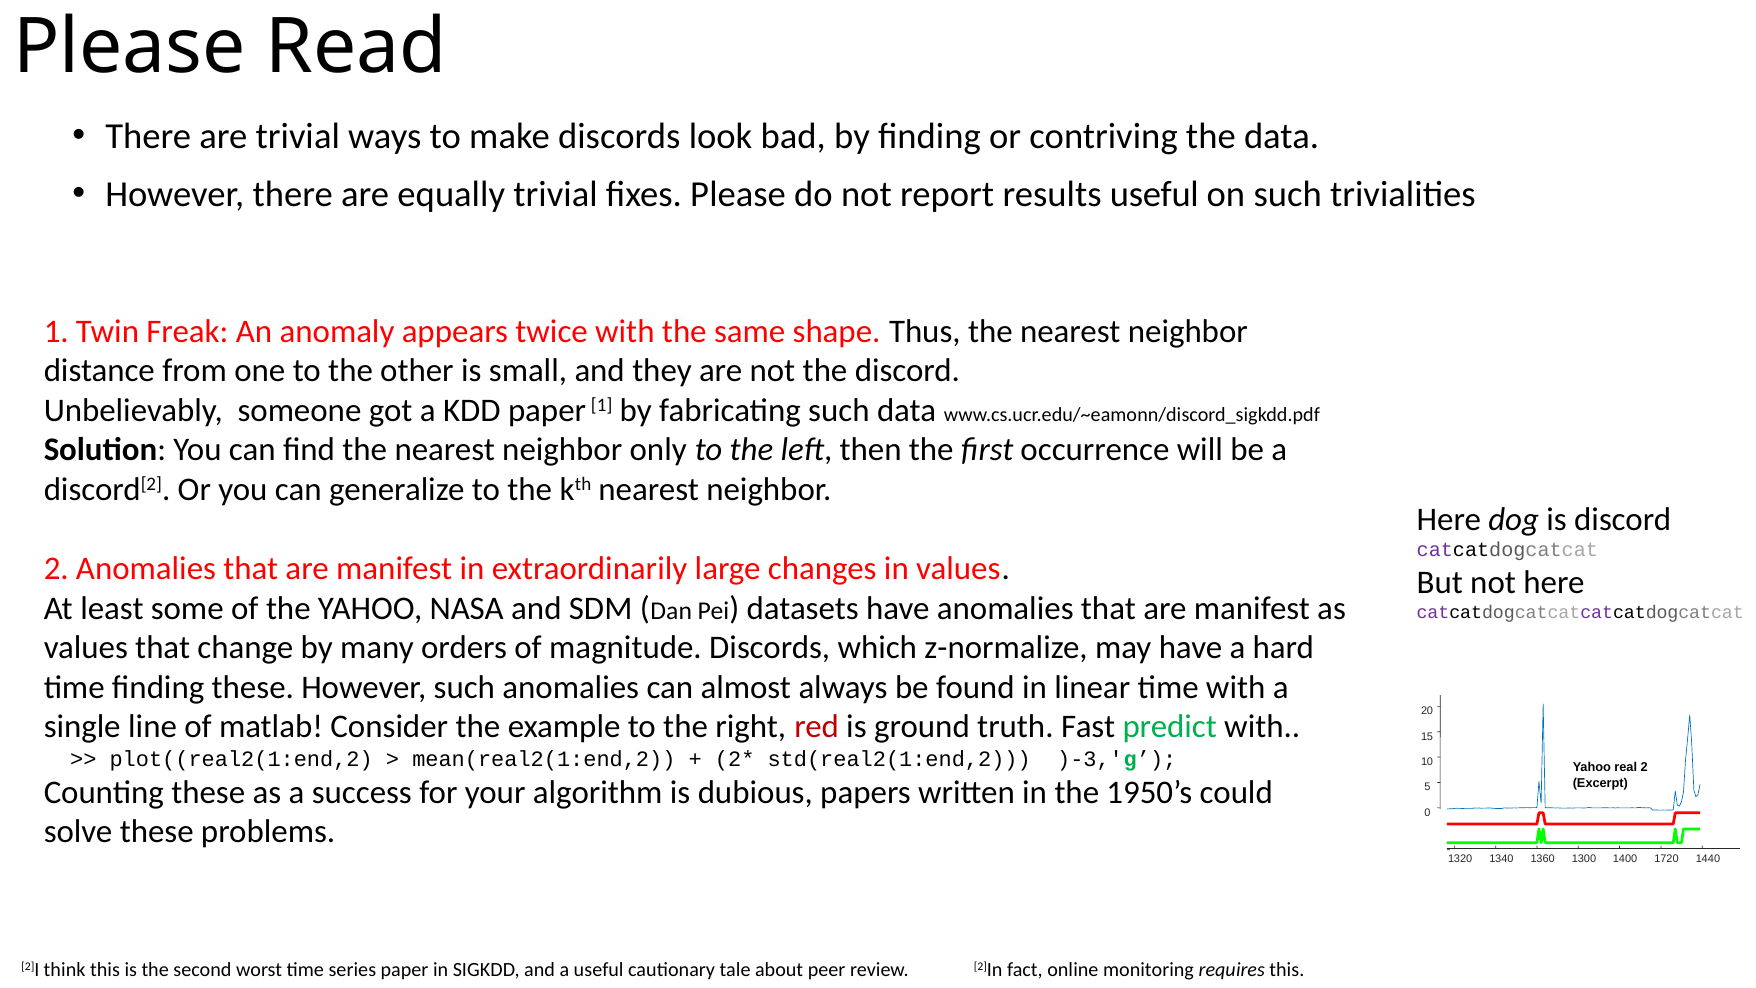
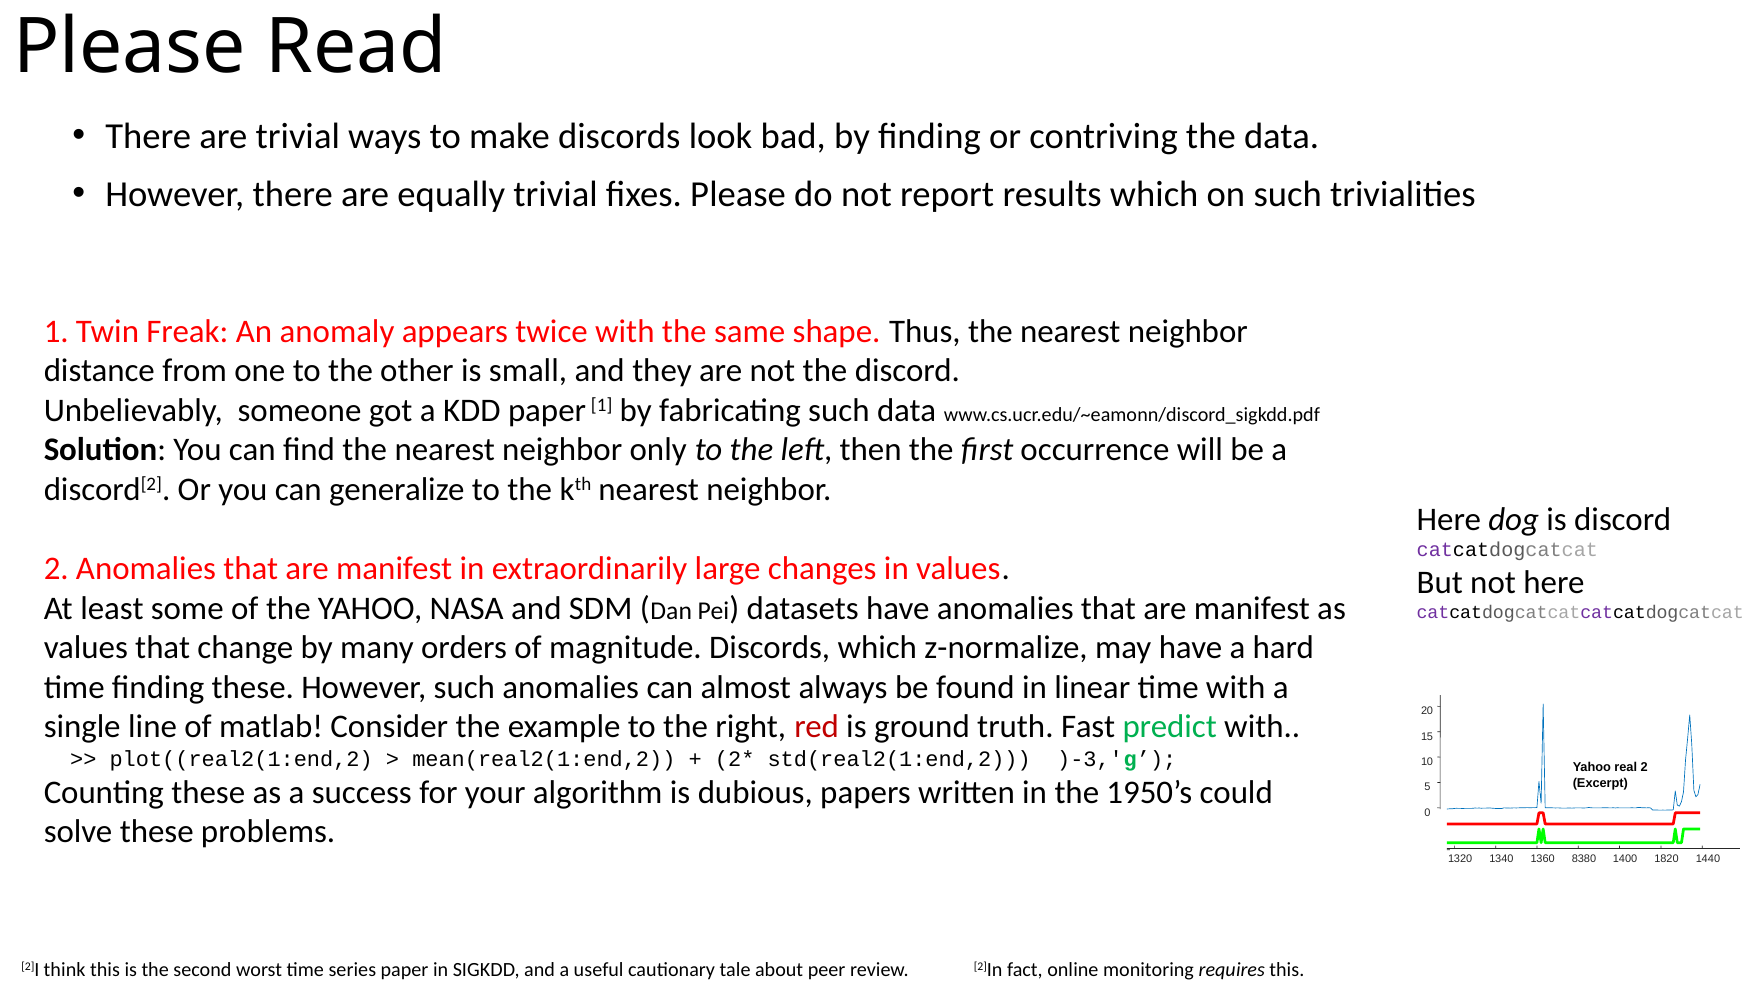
results useful: useful -> which (1154, 194)
1300: 1300 -> 8380 (1584, 858)
1720: 1720 -> 1820 (1666, 858)
